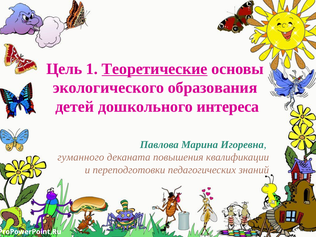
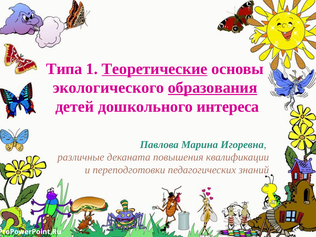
Цель: Цель -> Типа (64, 69)
образования underline: none -> present (213, 88)
гуманного: гуманного -> различные (81, 157)
